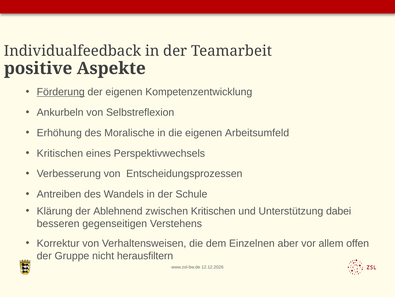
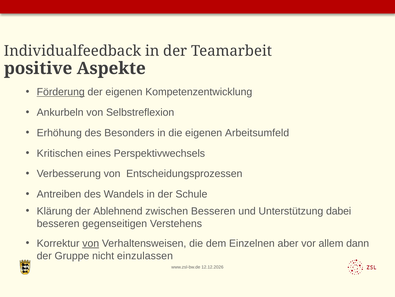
Moralische: Moralische -> Besonders (129, 133)
zwischen Kritischen: Kritischen -> Besseren (213, 211)
von underline: none -> present (91, 243)
offen: offen -> dann (358, 243)
herausfiltern: herausfiltern -> einzulassen (145, 255)
